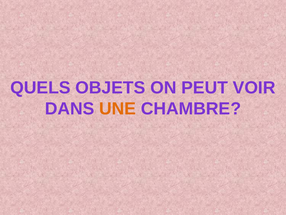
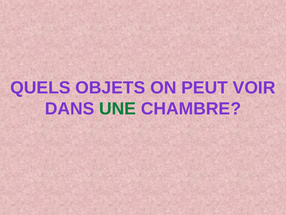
UNE colour: orange -> green (118, 108)
